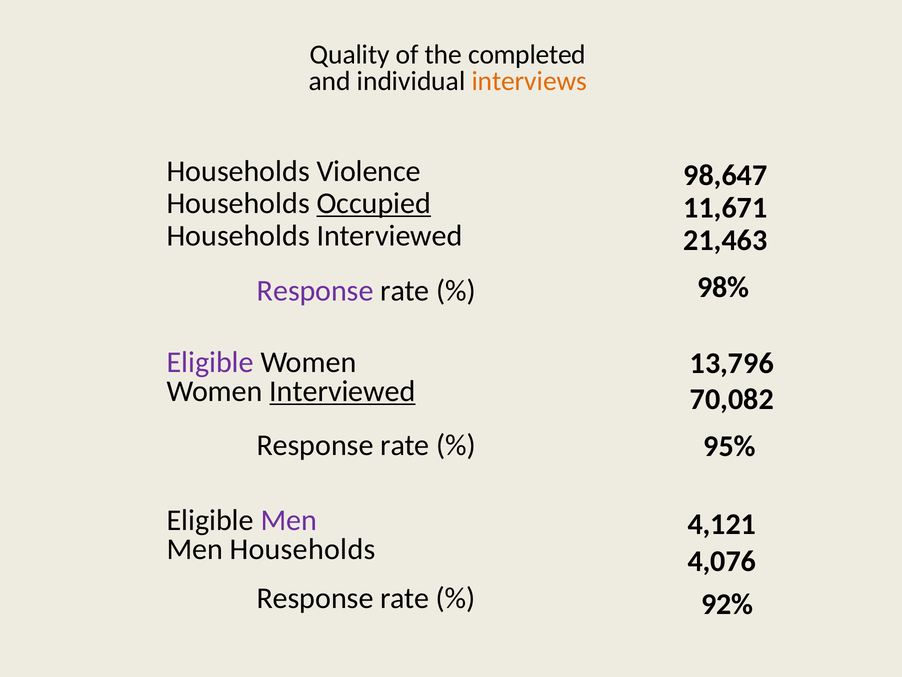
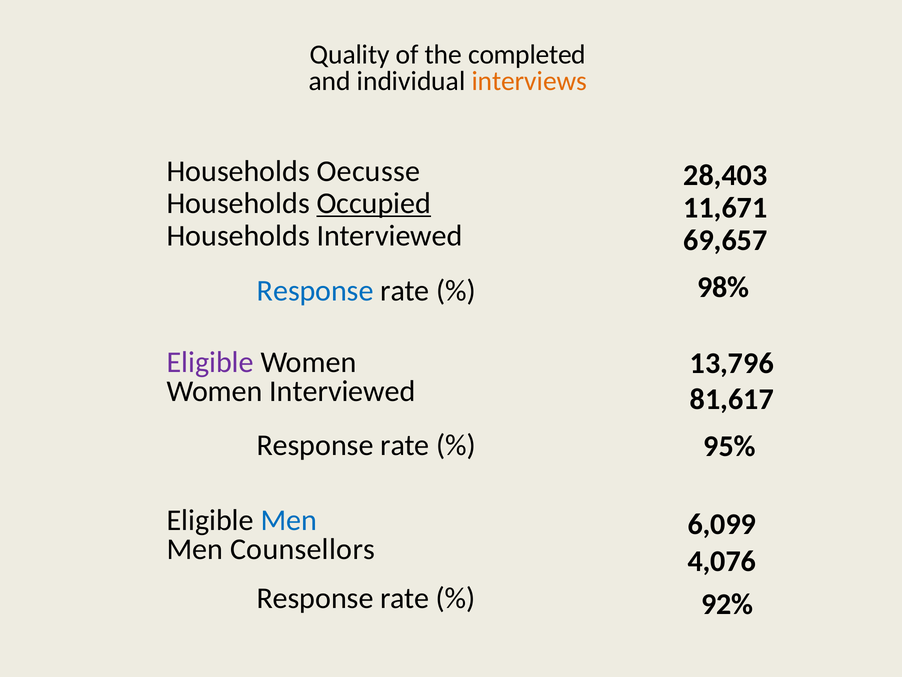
Violence: Violence -> Oecusse (368, 171)
98,647: 98,647 -> 28,403 (725, 175)
21,463: 21,463 -> 69,657 (725, 240)
Response colour: purple -> blue (315, 290)
Interviewed underline: present -> none (342, 391)
70,082: 70,082 -> 81,617 (732, 399)
Men colour: purple -> blue (289, 520)
4,121: 4,121 -> 6,099 (722, 524)
Men Households: Households -> Counsellors (303, 549)
